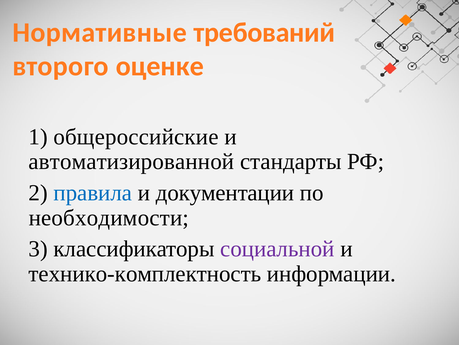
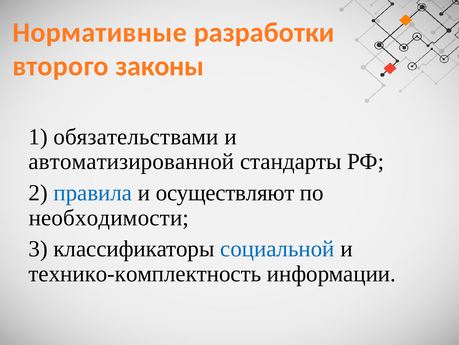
требований: требований -> разработки (264, 33)
оценке: оценке -> законы (160, 66)
общероссийские: общероссийские -> обязательствами (136, 137)
документации: документации -> осуществляют (225, 192)
социальной colour: purple -> blue (277, 248)
